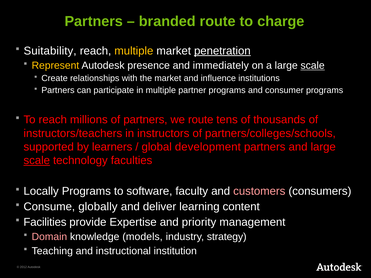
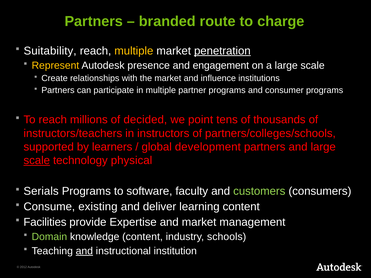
immediately: immediately -> engagement (221, 66)
scale underline: present -> none (313, 66)
of partners: partners -> decided (145, 120)
we route: route -> point (201, 120)
faculties: faculties -> physical (132, 161)
Locally: Locally -> Serials (41, 191)
customers colour: pink -> light green (259, 191)
globally: globally -> existing (98, 207)
and priority: priority -> market (199, 222)
Domain colour: pink -> light green (49, 237)
knowledge models: models -> content (143, 237)
strategy: strategy -> schools (227, 237)
and underline: none -> present (84, 251)
